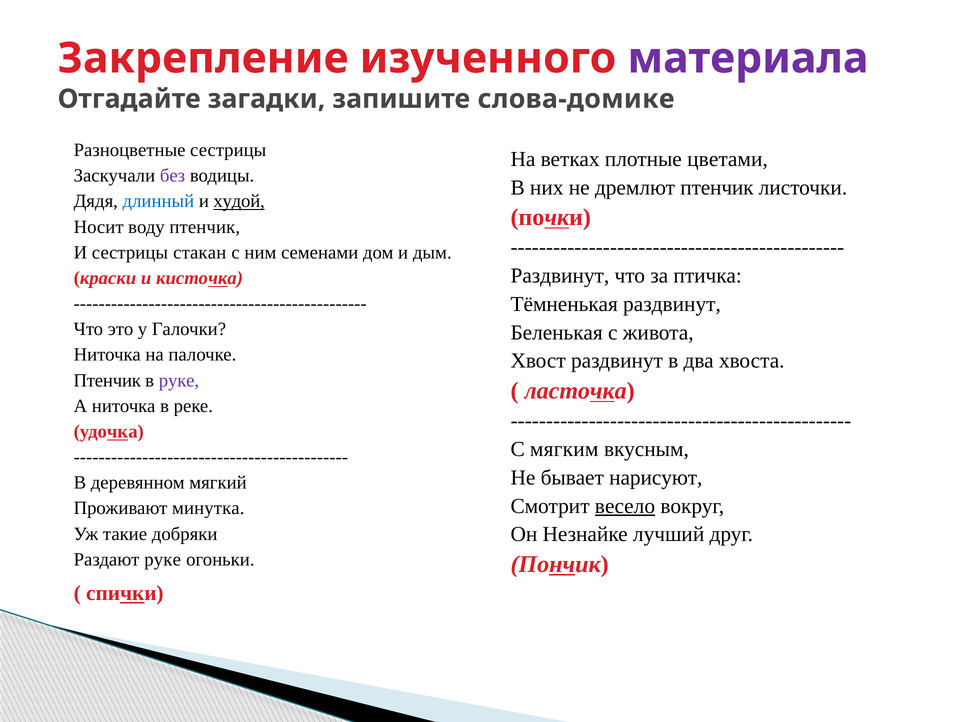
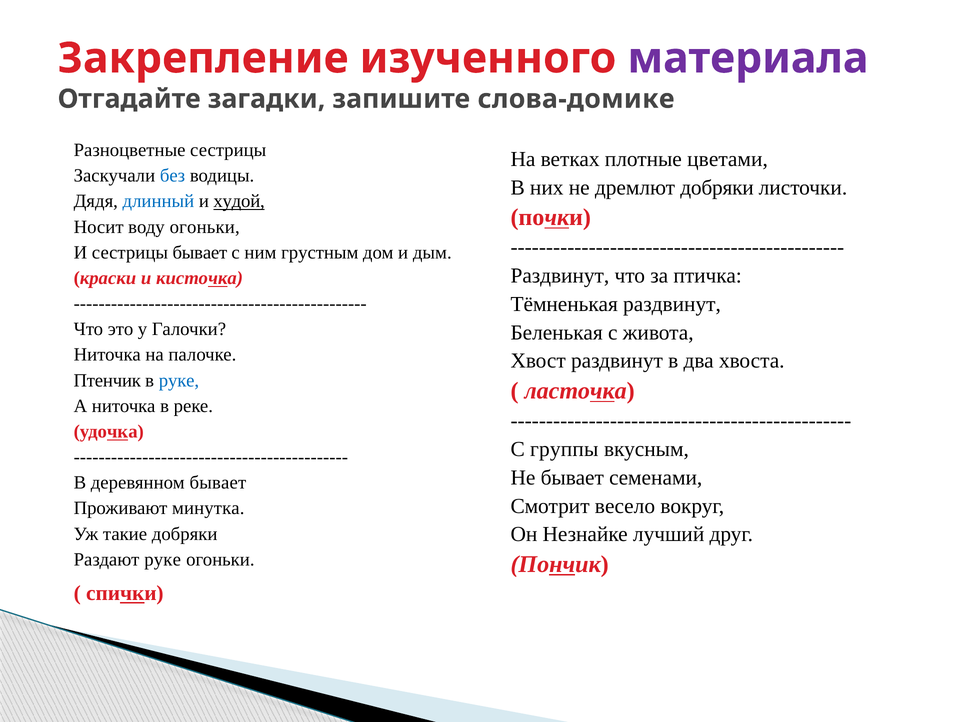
без colour: purple -> blue (173, 176)
дремлют птенчик: птенчик -> добряки (717, 188)
воду птенчик: птенчик -> огоньки (205, 227)
сестрицы стакан: стакан -> бывает (200, 253)
семенами: семенами -> грустным (320, 253)
руке colour: purple -> blue (179, 380)
мягким: мягким -> группы (564, 449)
нарисуют: нарисуют -> семенами (656, 478)
деревянном мягкий: мягкий -> бывает (218, 483)
весело underline: present -> none (625, 506)
